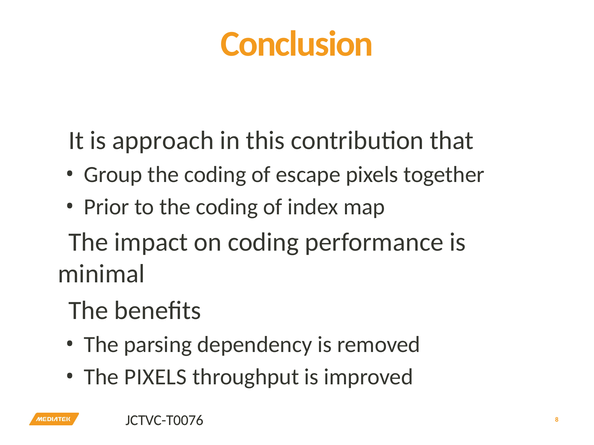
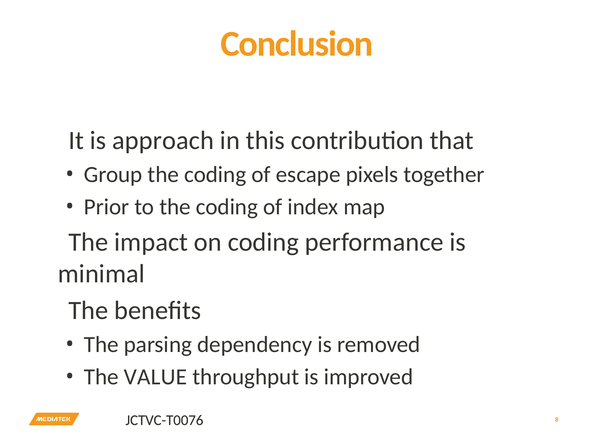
The PIXELS: PIXELS -> VALUE (156, 377)
